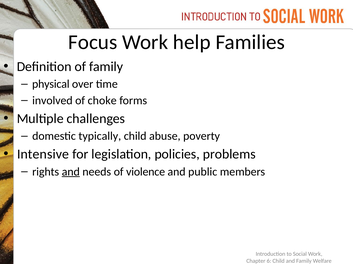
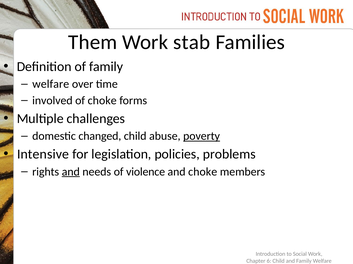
Focus: Focus -> Them (93, 42)
help: help -> stab (192, 42)
physical: physical -> welfare (51, 84)
typically: typically -> changed (100, 136)
poverty underline: none -> present (202, 136)
and public: public -> choke (203, 172)
